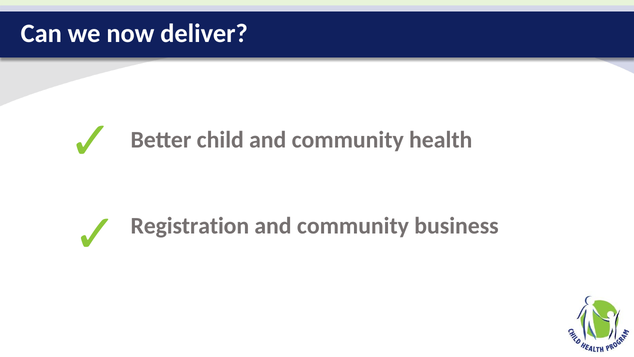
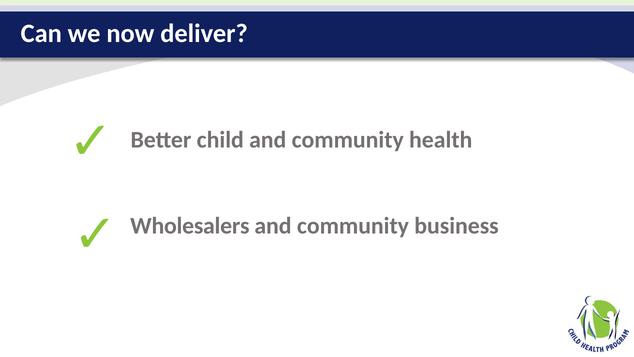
Registration: Registration -> Wholesalers (190, 225)
